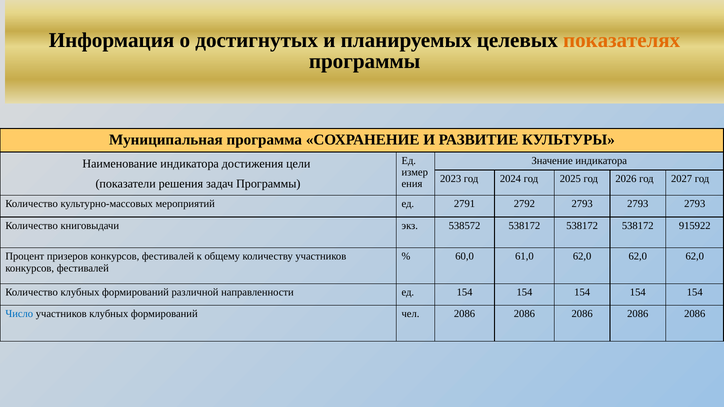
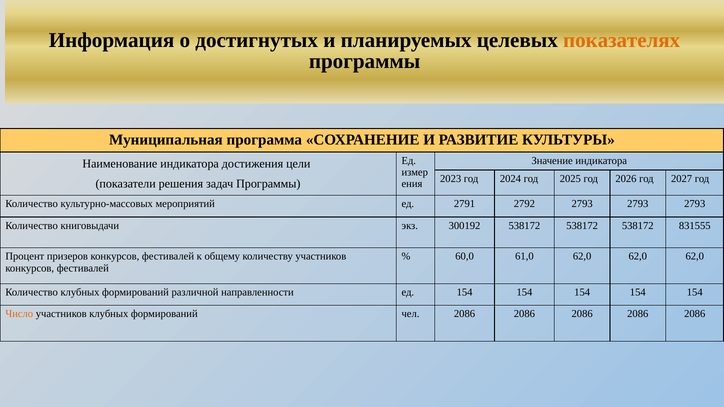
538572: 538572 -> 300192 (465, 226)
915922: 915922 -> 831555 (695, 226)
Число colour: blue -> orange (19, 314)
